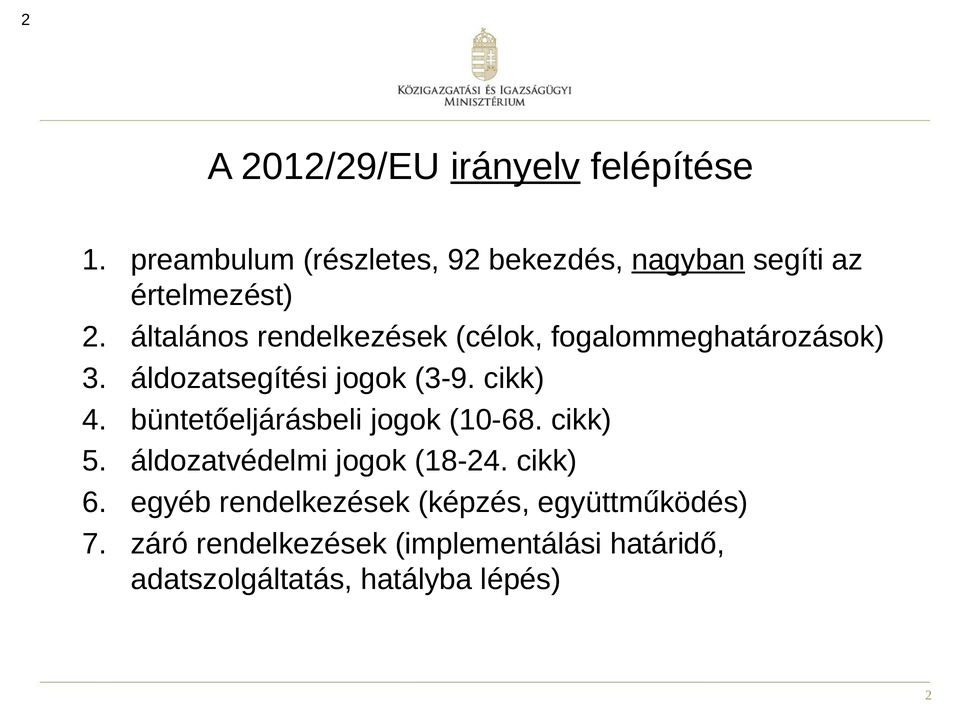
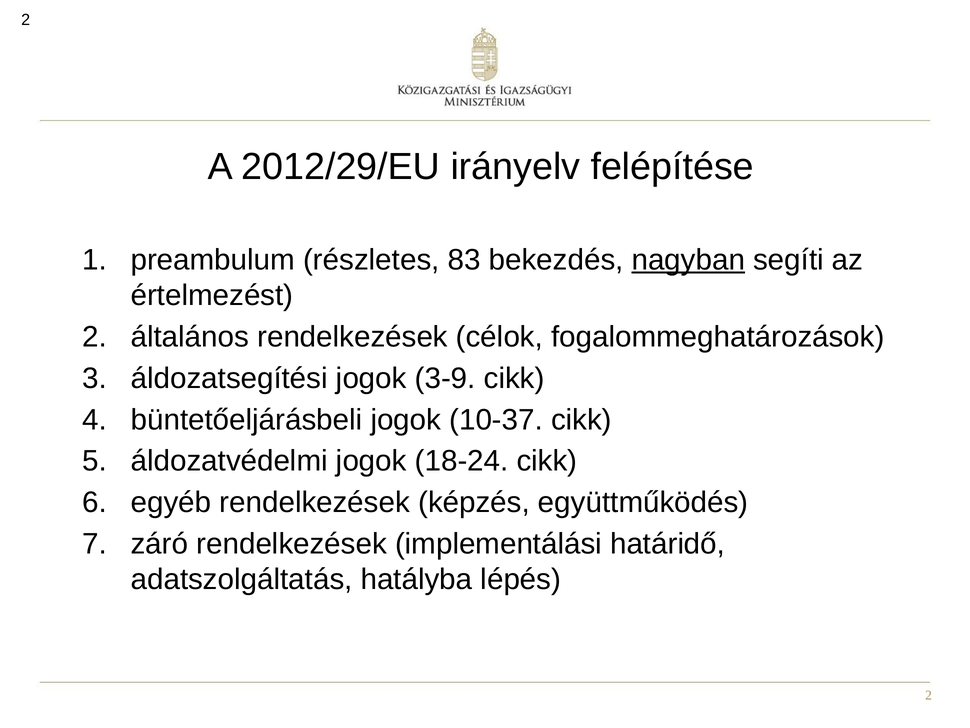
irányelv underline: present -> none (515, 166)
92: 92 -> 83 (464, 260)
10-68: 10-68 -> 10-37 (496, 419)
